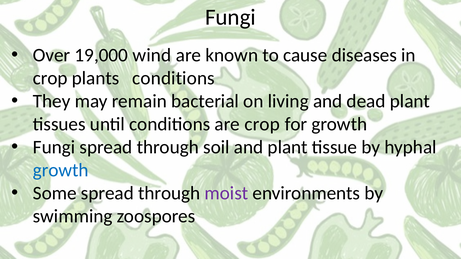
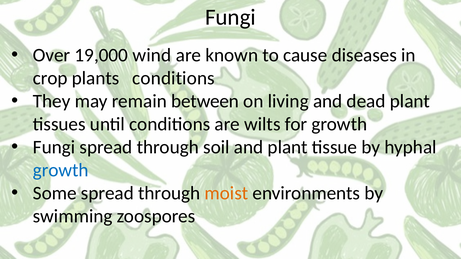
bacterial: bacterial -> between (205, 101)
are crop: crop -> wilts (262, 124)
moist colour: purple -> orange (226, 193)
